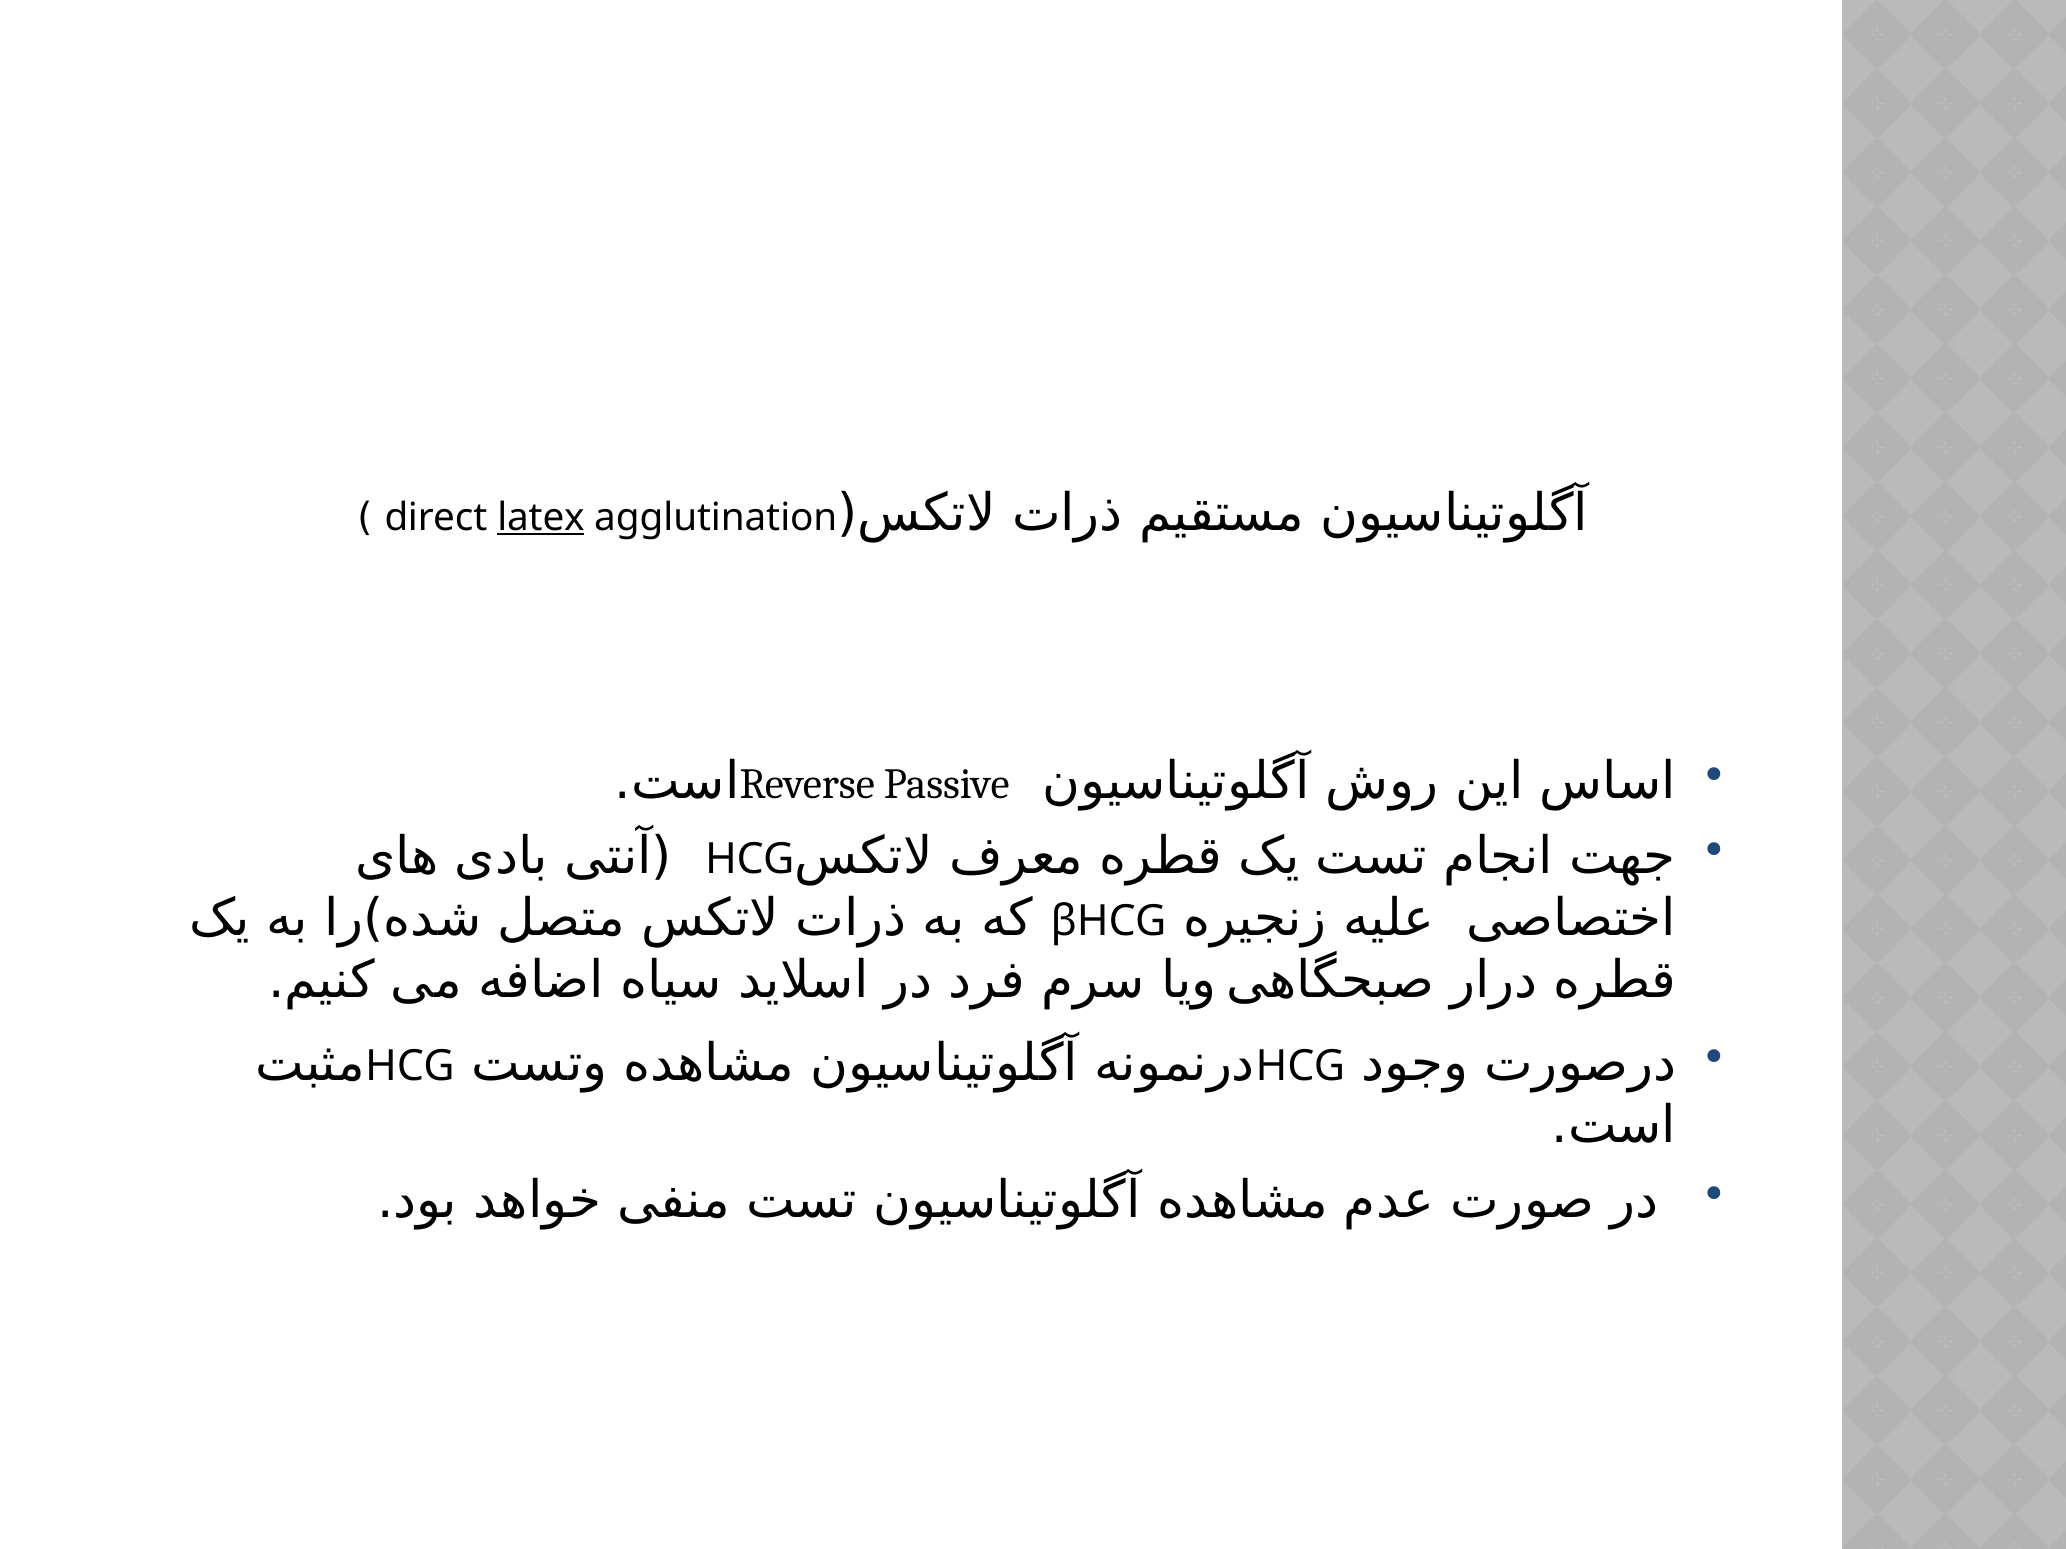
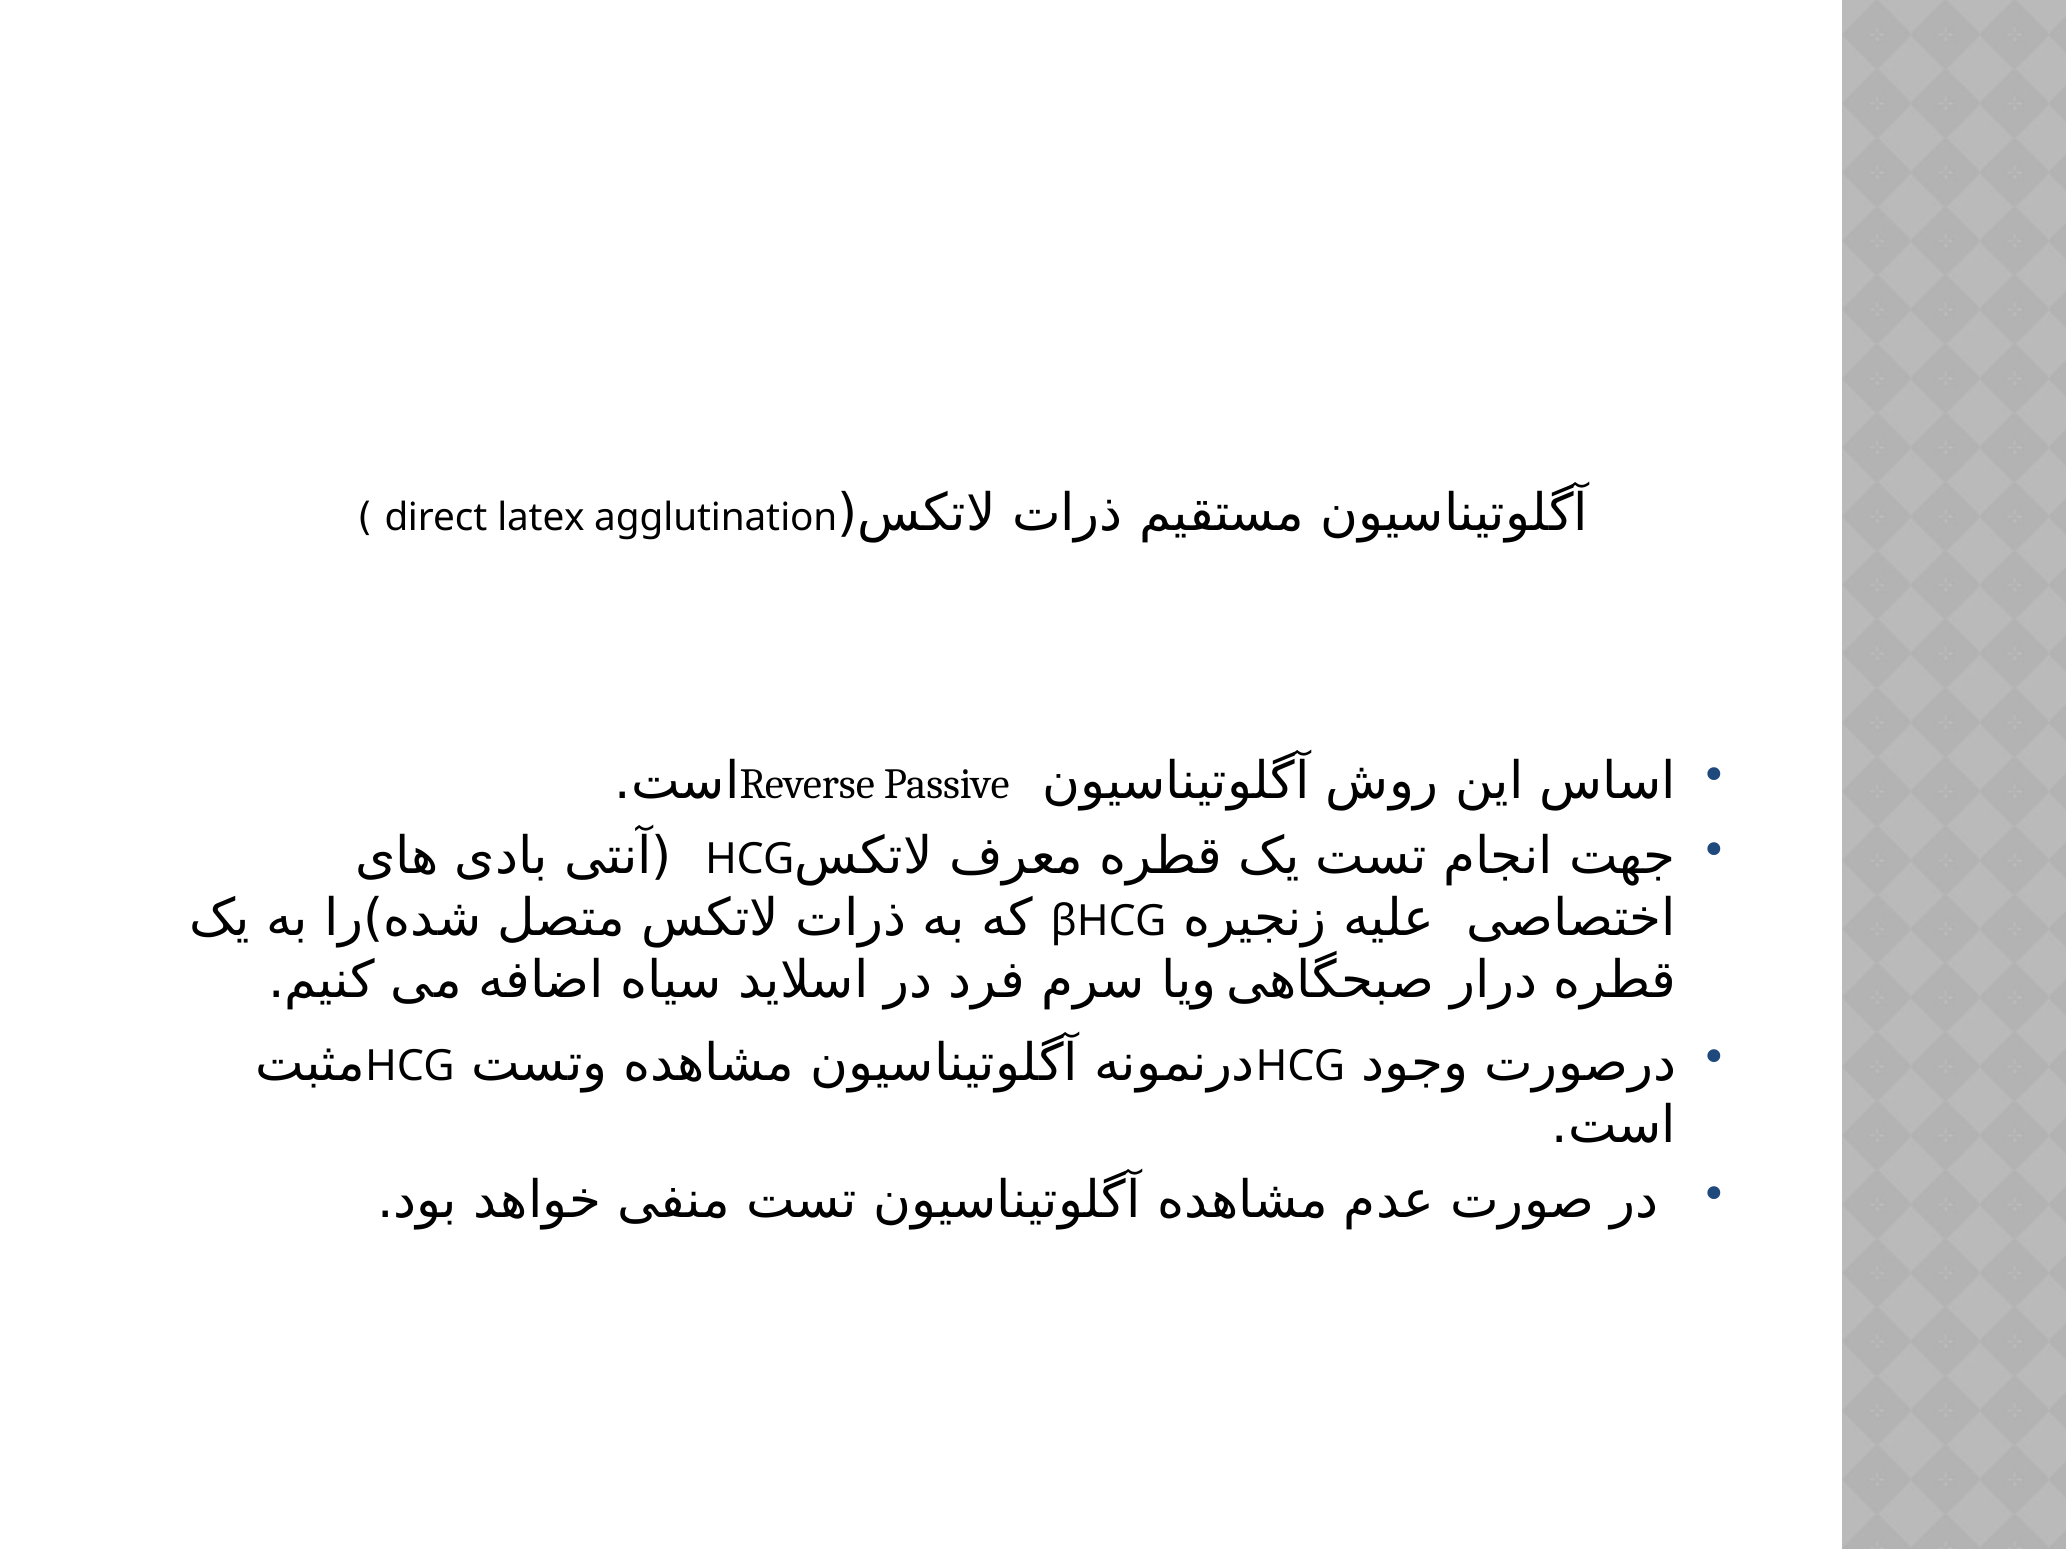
latex underline: present -> none (541, 518)
